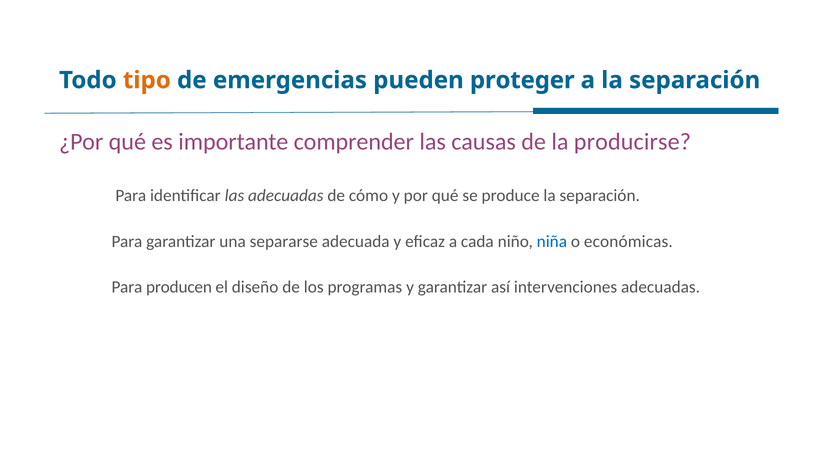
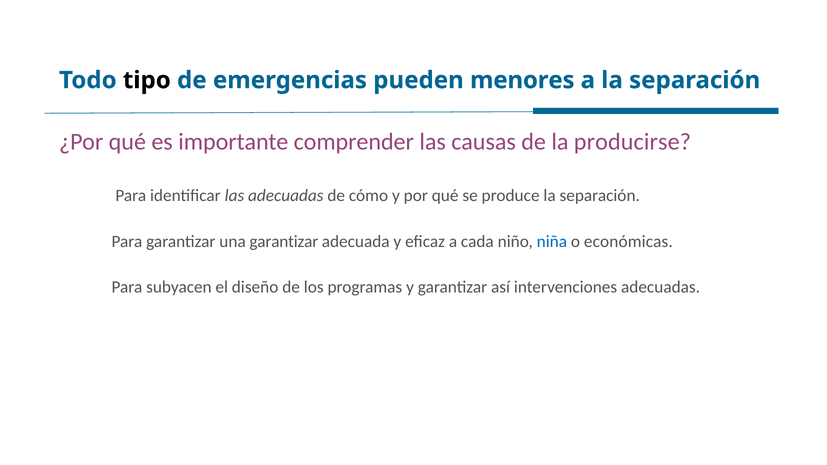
tipo colour: orange -> black (147, 80)
proteger: proteger -> menores (522, 80)
una separarse: separarse -> garantizar (284, 242)
producen: producen -> subyacen (179, 287)
